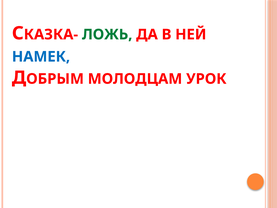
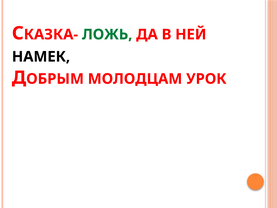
НАМЕК colour: blue -> black (41, 57)
